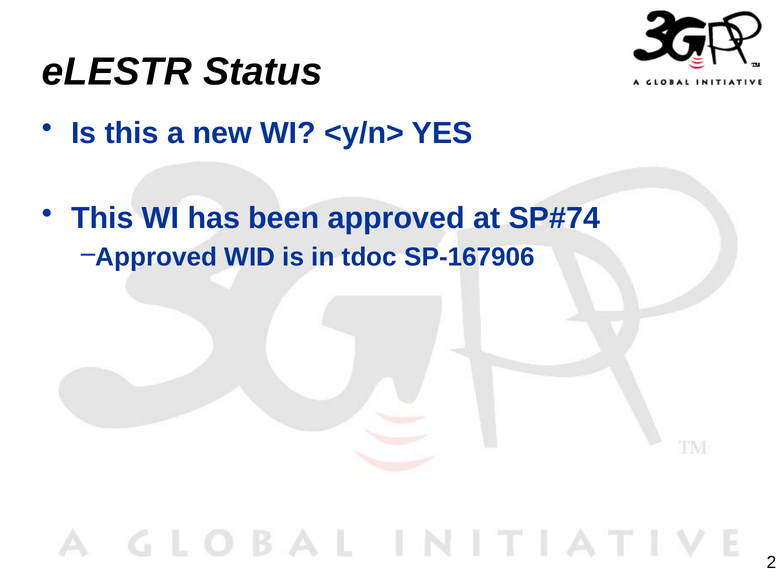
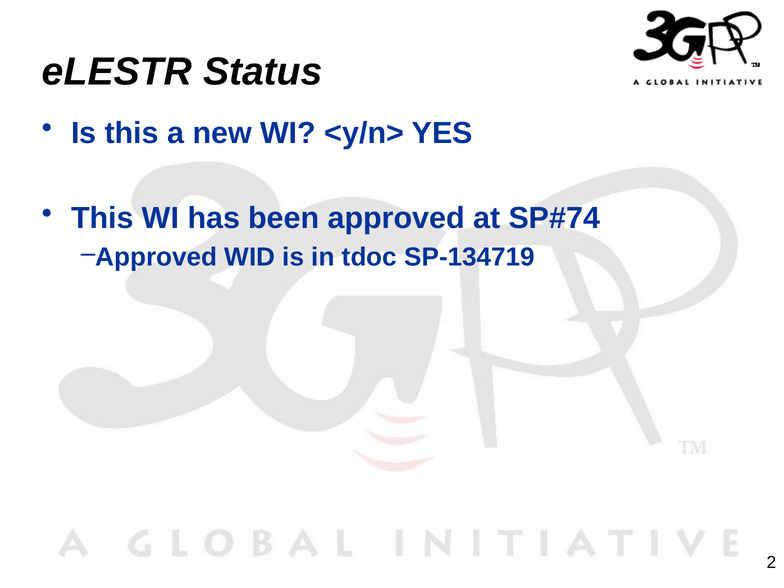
SP-167906: SP-167906 -> SP-134719 (470, 257)
